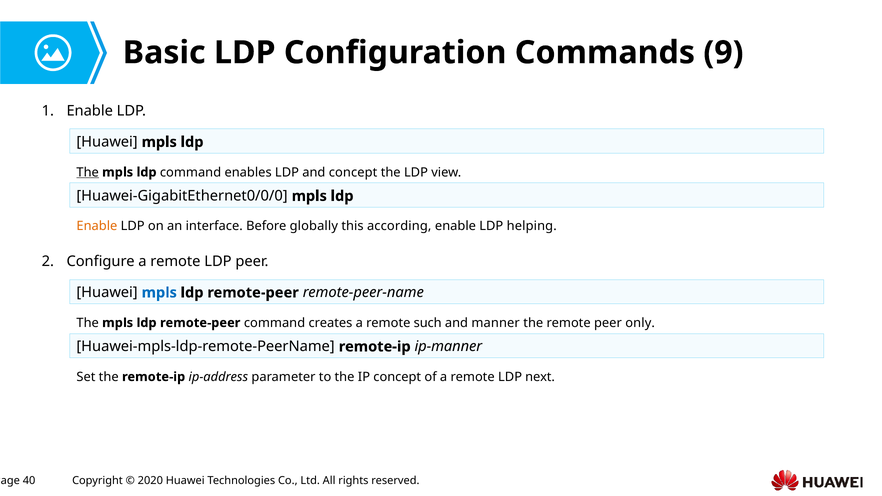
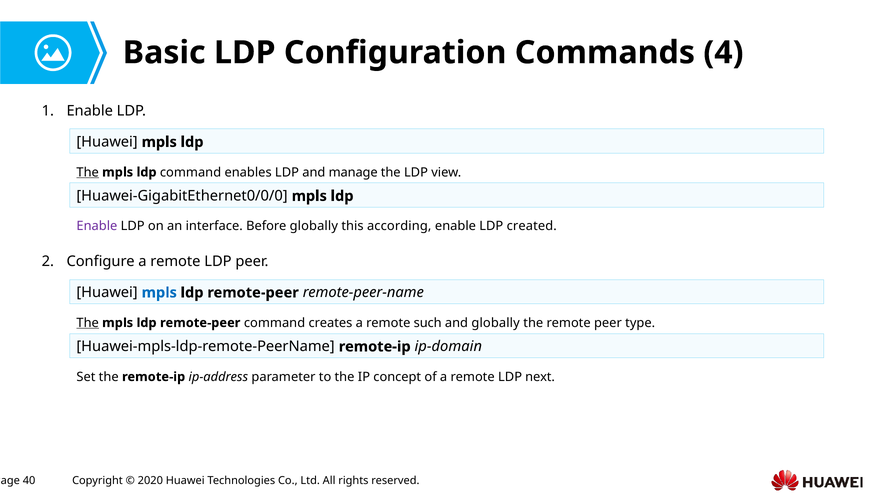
9: 9 -> 4 (723, 53)
and concept: concept -> manage (353, 172)
Enable colour: orange -> purple (97, 226)
helping: helping -> created (532, 226)
The underline: none -> present (88, 323)
and manner: manner -> globally (496, 323)
only: only -> type (640, 323)
ip-manner: ip-manner -> ip-domain (448, 347)
